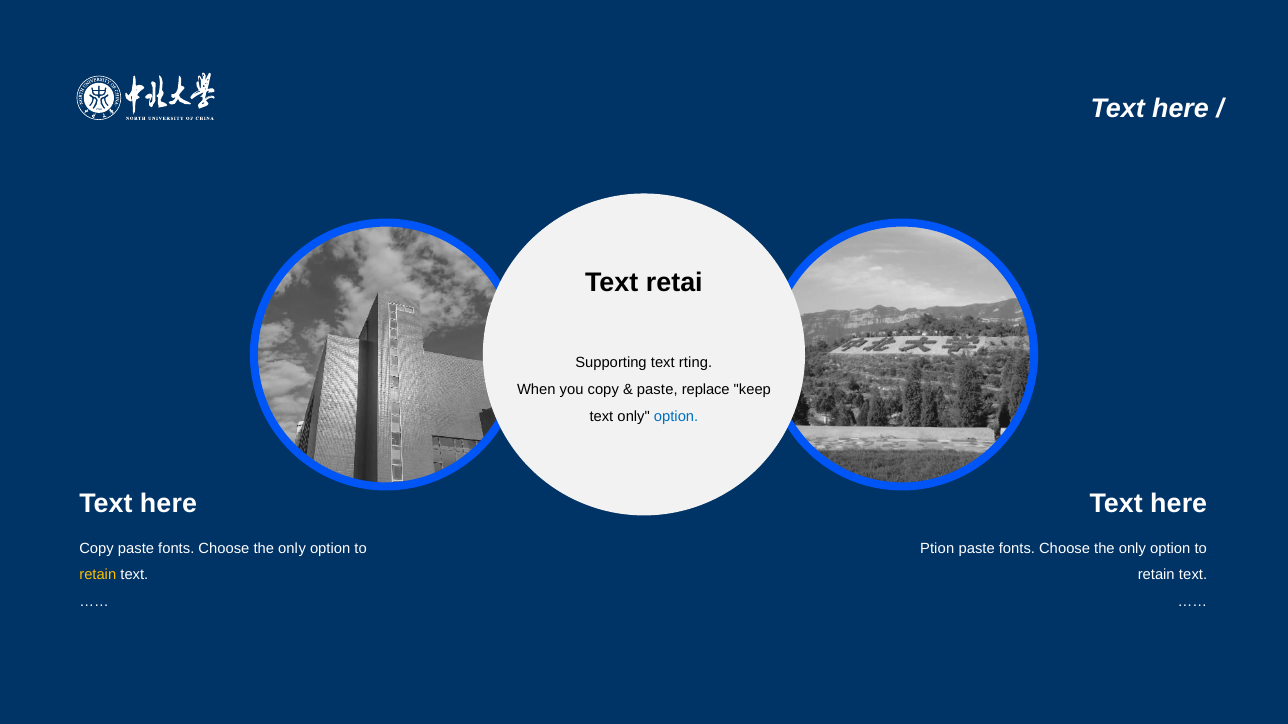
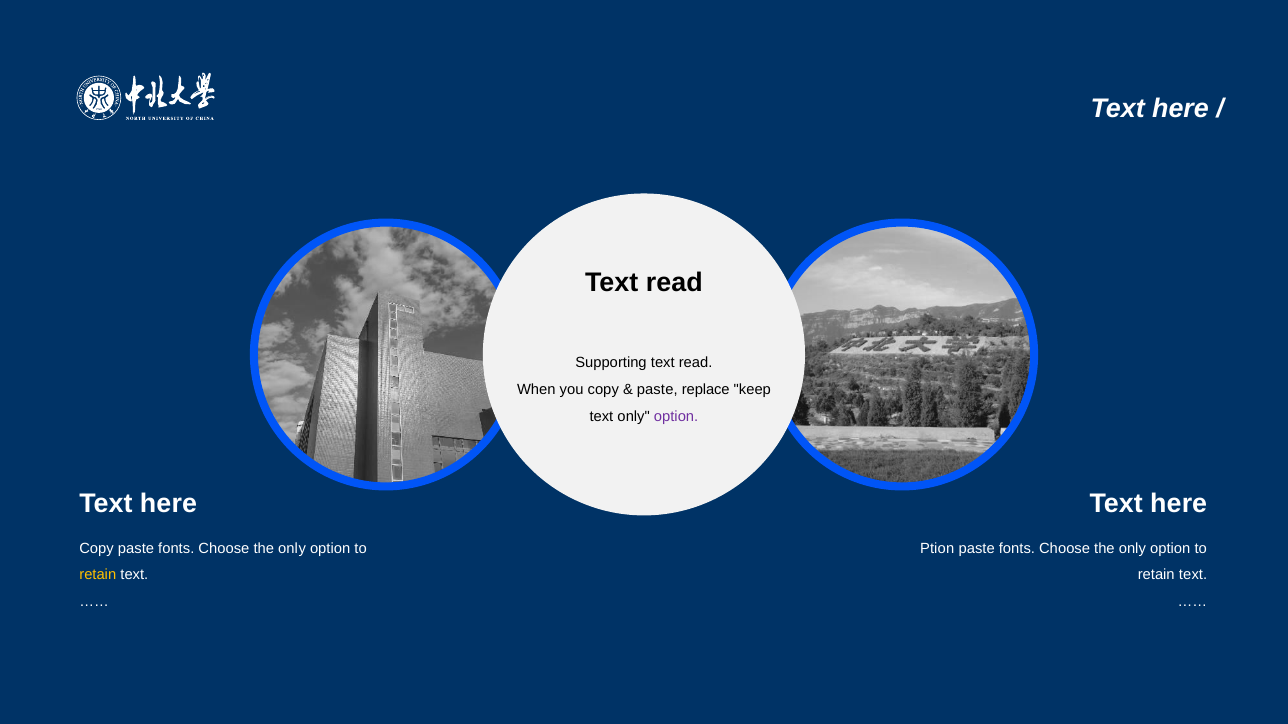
retai: retai -> read (674, 283)
Supporting text rting: rting -> read (696, 363)
option colour: blue -> purple (676, 417)
